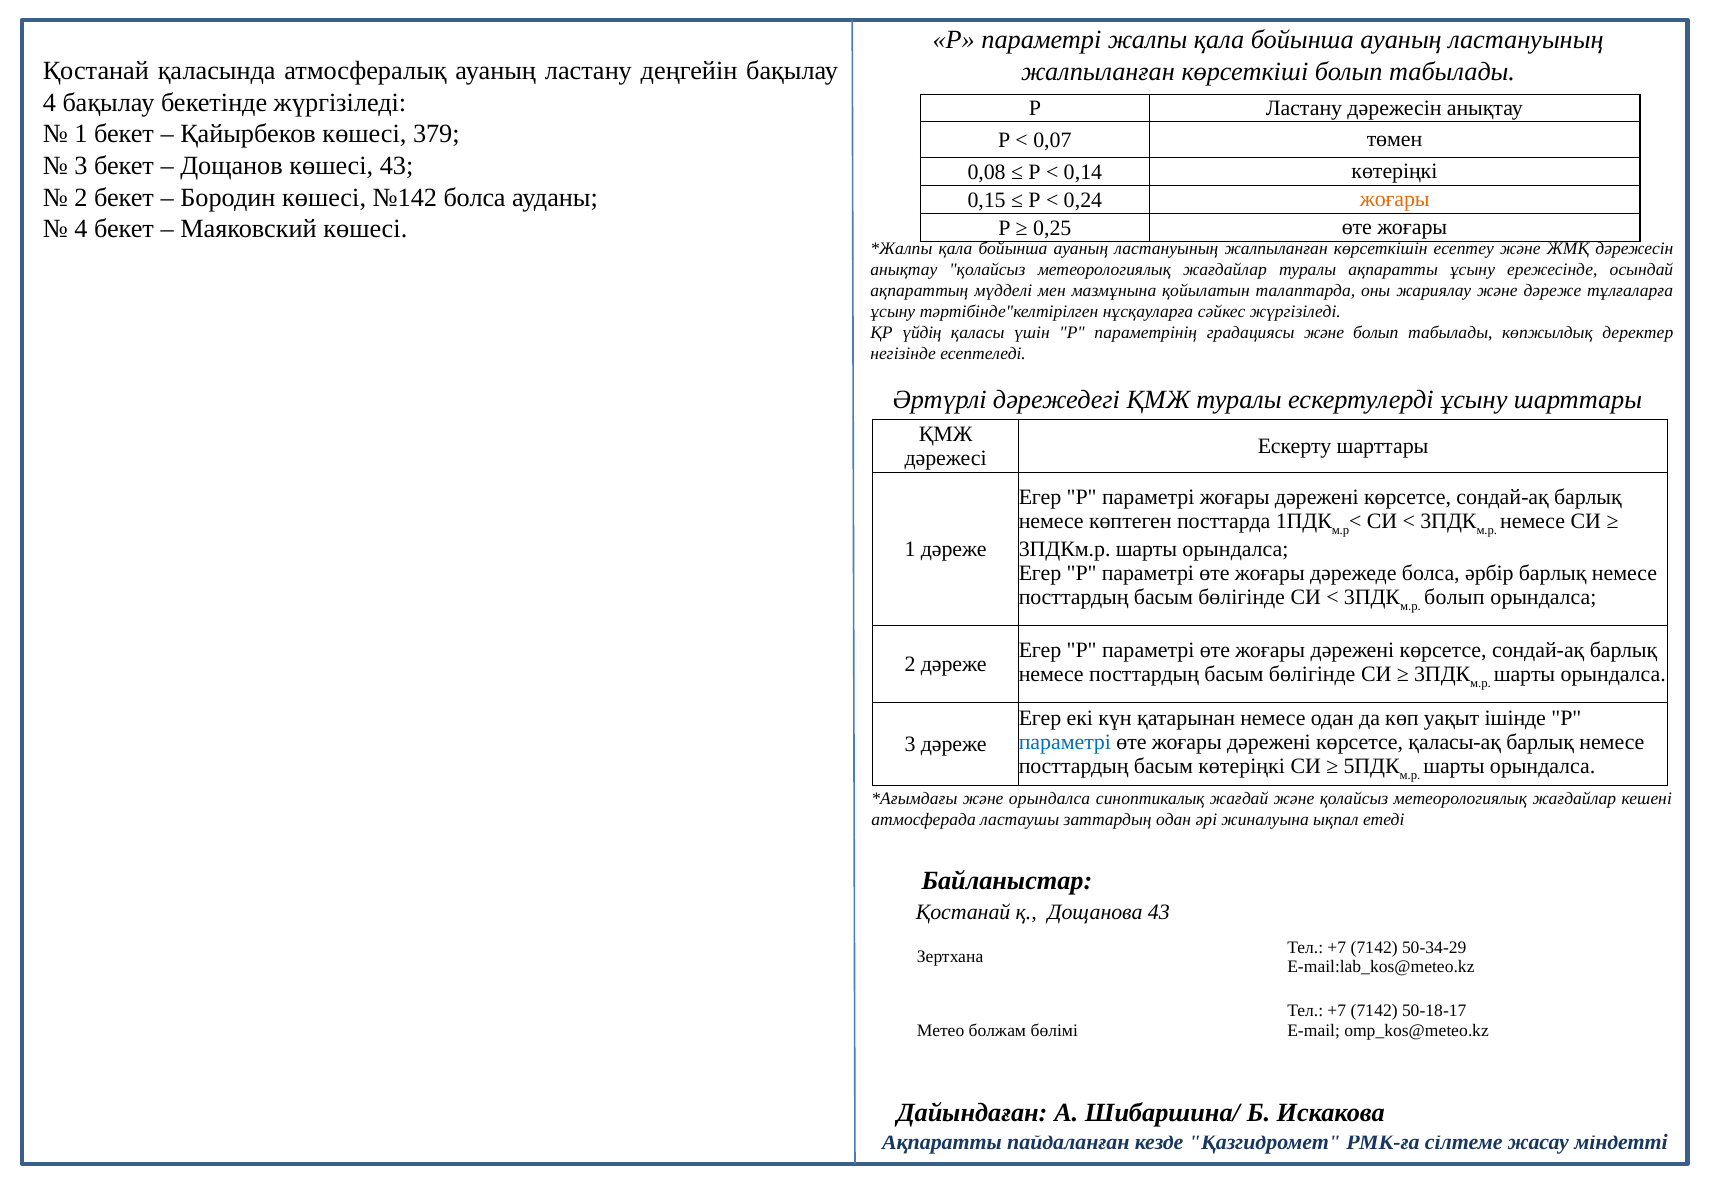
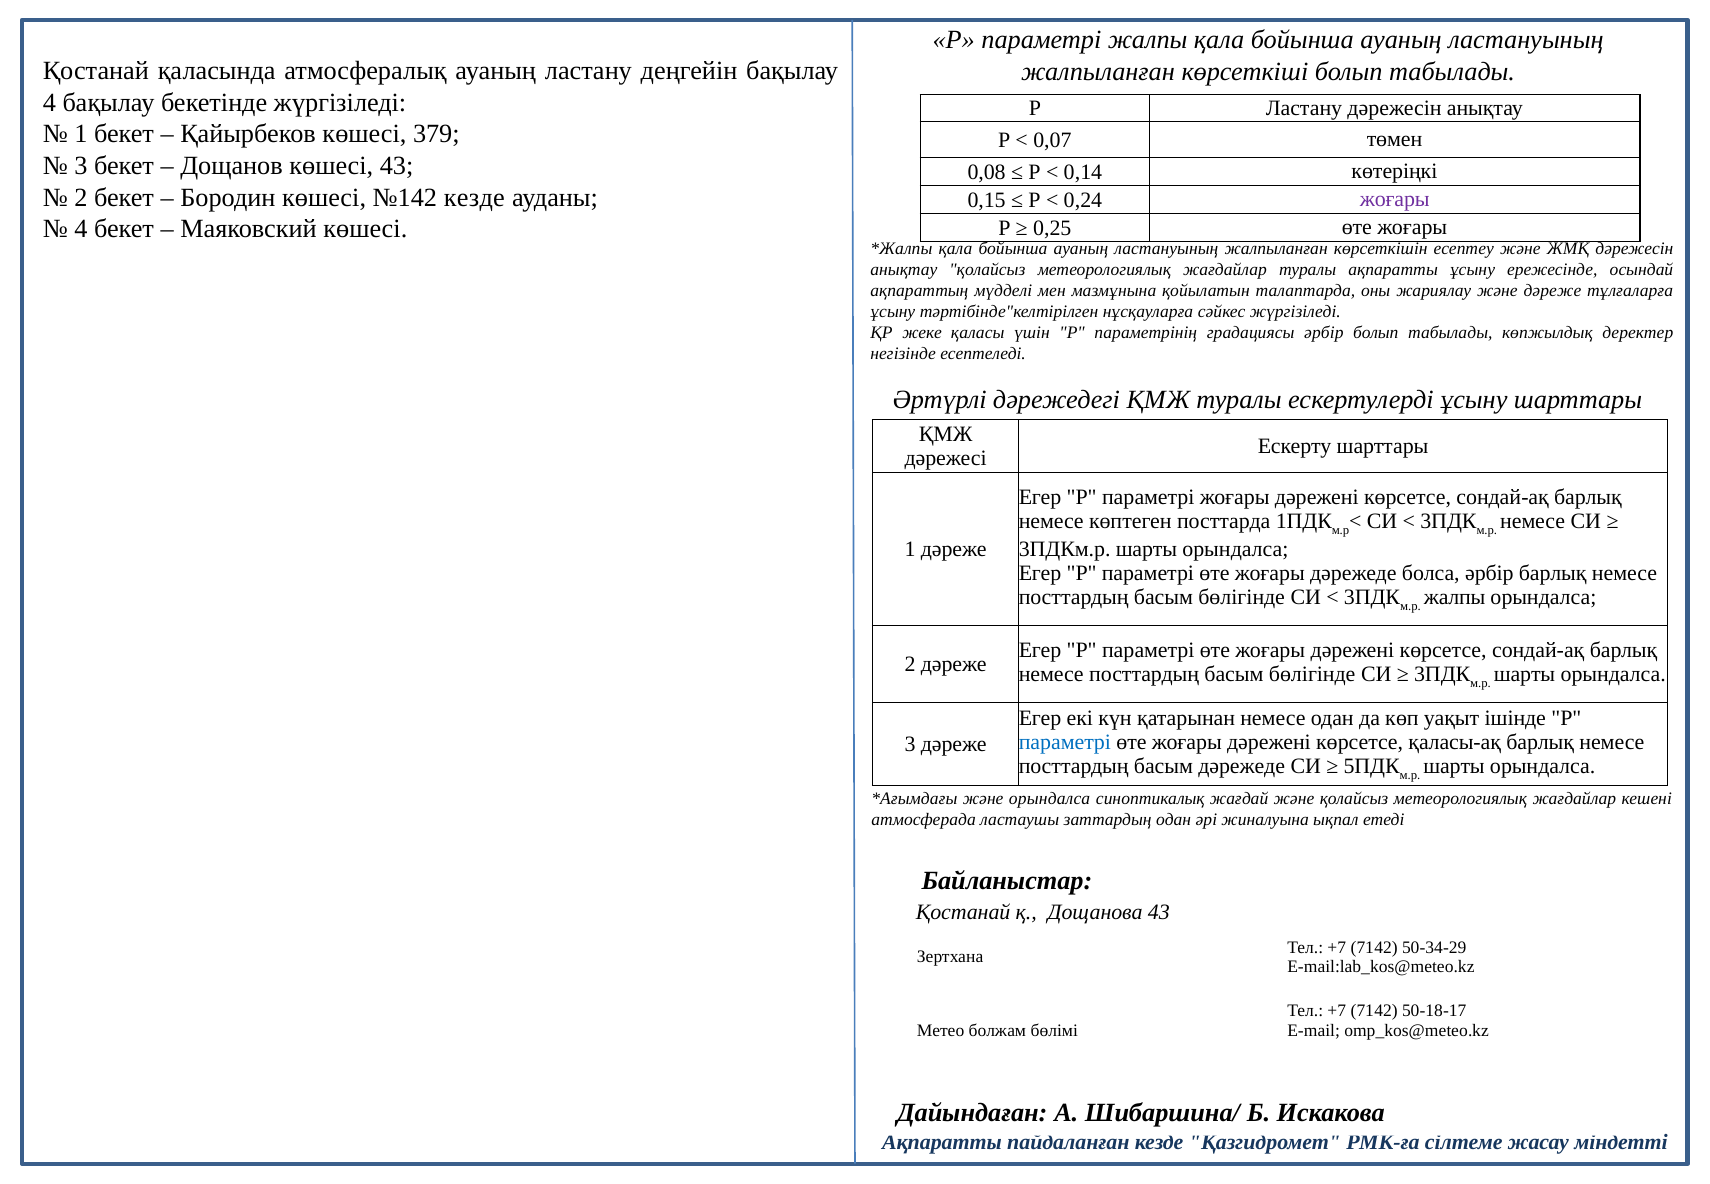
№142 болса: болса -> кезде (474, 197)
жоғары colour: orange -> purple (1395, 199)
үйдің: үйдің -> жеке (922, 333)
градациясы және: және -> әрбір (1324, 333)
болып: болып -> жалпы (1455, 598)
басым көтеріңкі: көтеріңкі -> дәрежеде (1242, 766)
